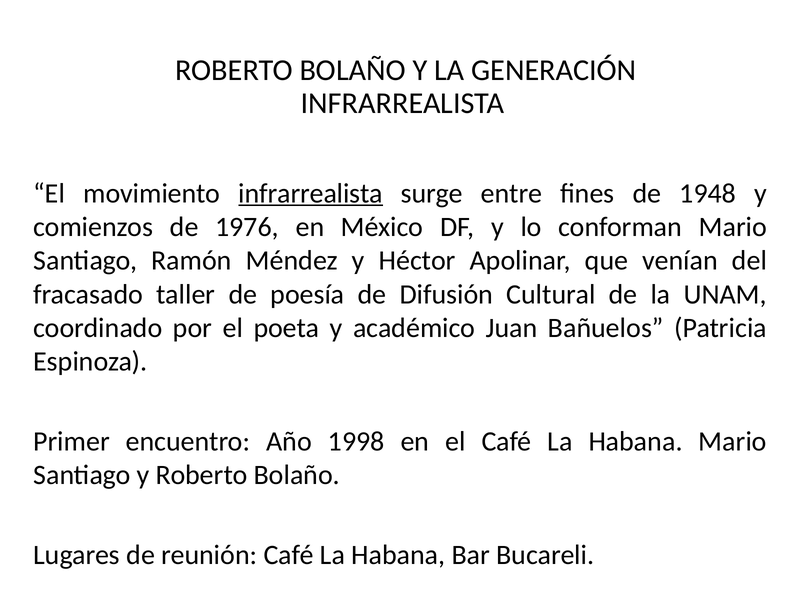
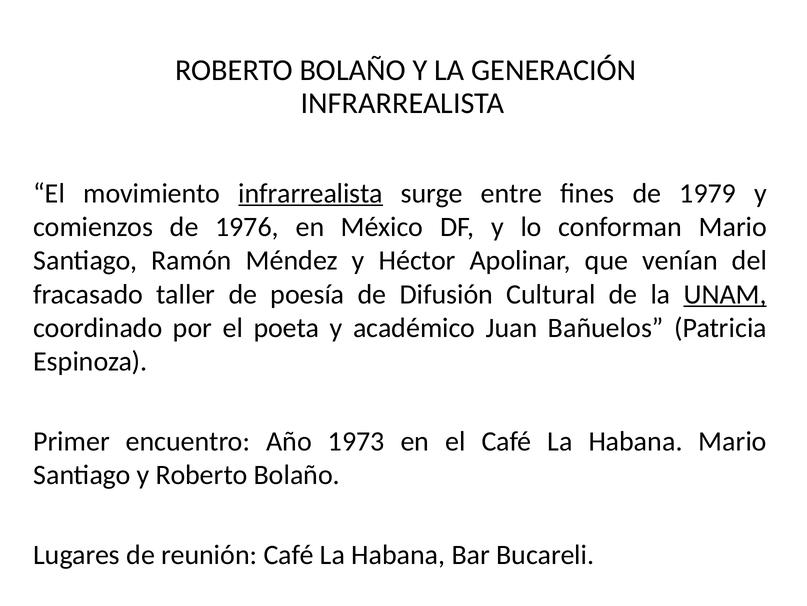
1948: 1948 -> 1979 (708, 193)
UNAM underline: none -> present (725, 294)
1998: 1998 -> 1973 (356, 441)
